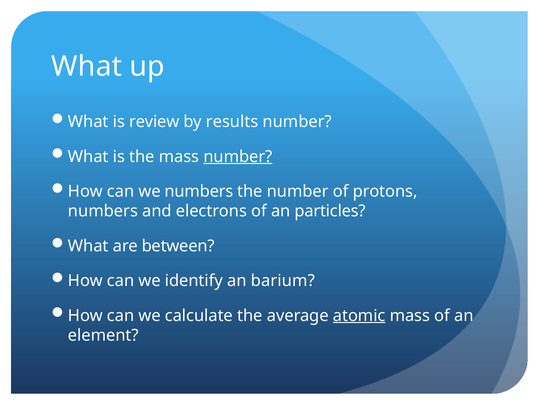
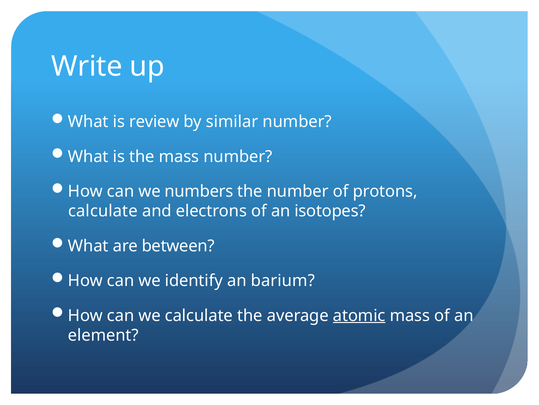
What: What -> Write (87, 66)
results: results -> similar (232, 122)
number underline: present -> none (238, 156)
numbers: numbers -> calculate (103, 211)
particles: particles -> isotopes (330, 211)
